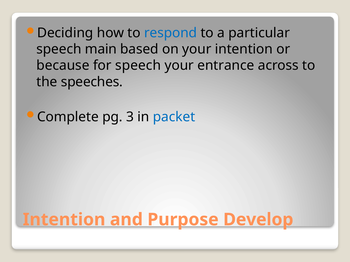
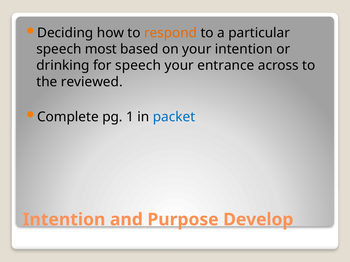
respond colour: blue -> orange (171, 33)
main: main -> most (101, 49)
because: because -> drinking (63, 66)
speeches: speeches -> reviewed (92, 82)
3: 3 -> 1 (130, 117)
